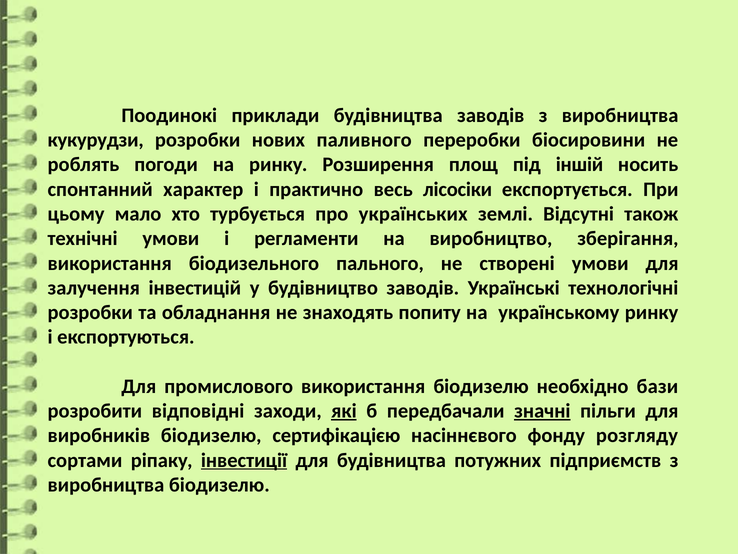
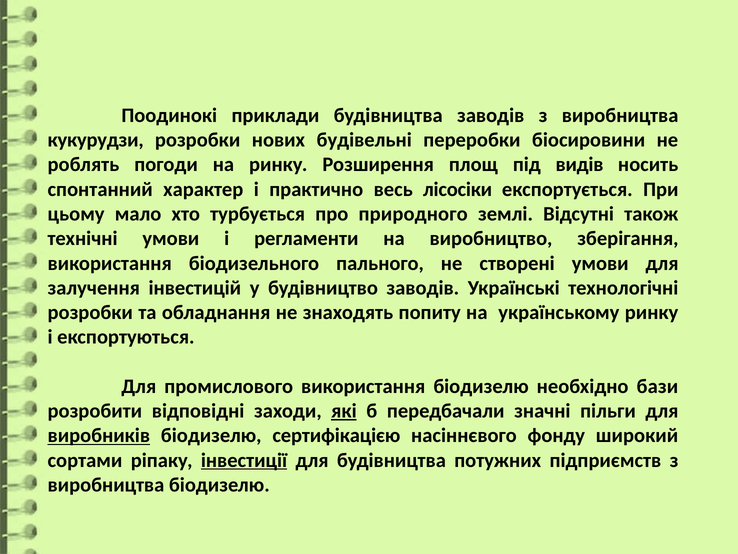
паливного: паливного -> будівельні (364, 140)
іншій: іншій -> видів (580, 165)
українських: українських -> природного (413, 214)
значні underline: present -> none (542, 411)
виробників underline: none -> present (99, 435)
розгляду: розгляду -> широкий (637, 435)
